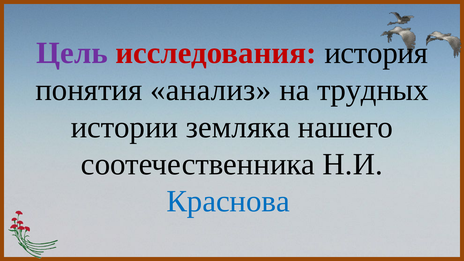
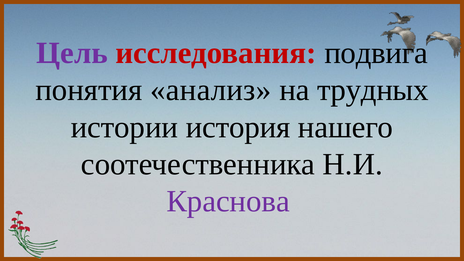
история: история -> подвига (376, 53)
земляка: земляка -> история (238, 127)
Краснова colour: blue -> purple (228, 201)
